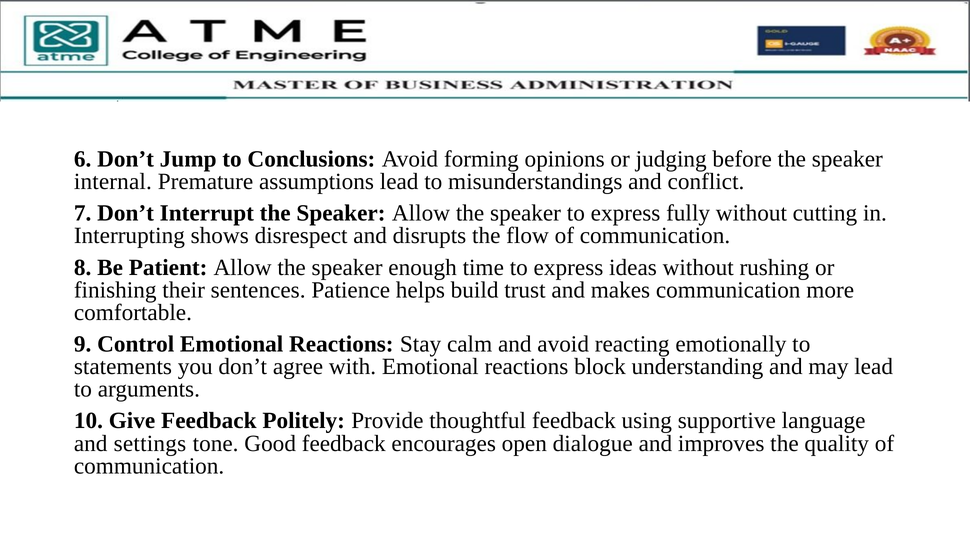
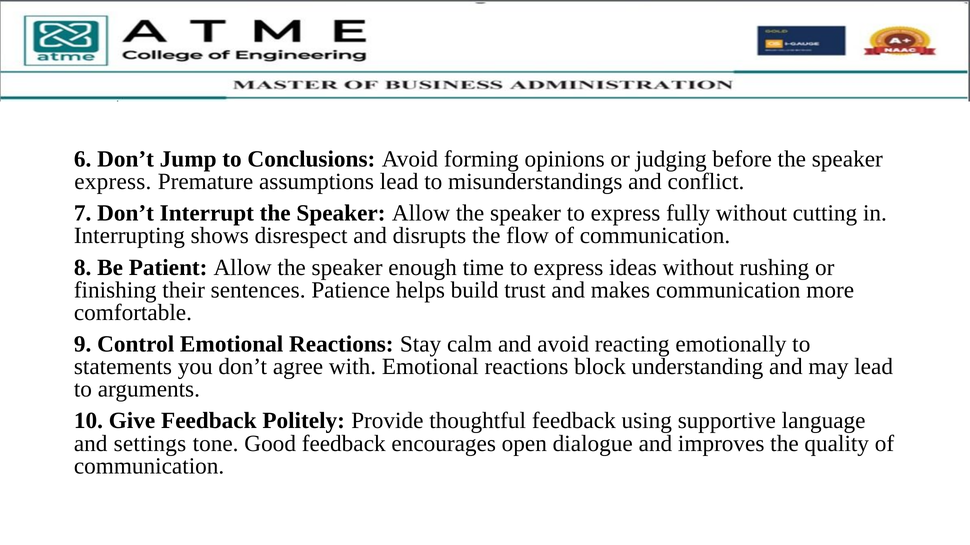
internal: internal -> express (113, 182)
